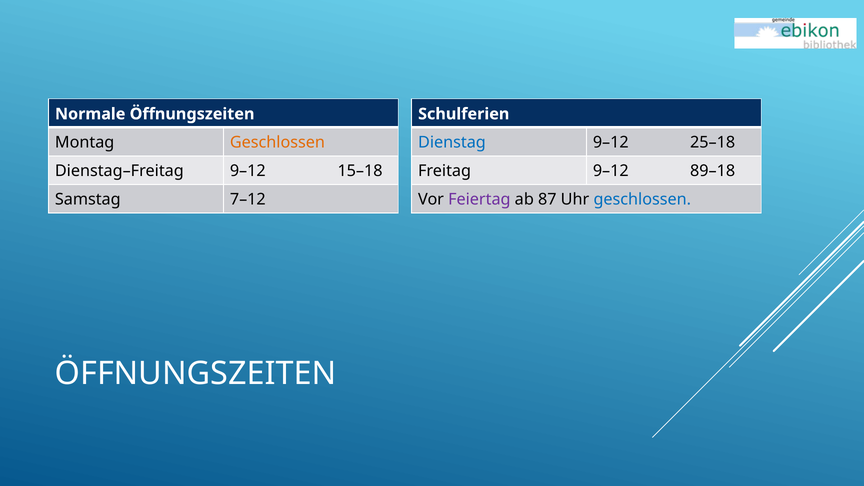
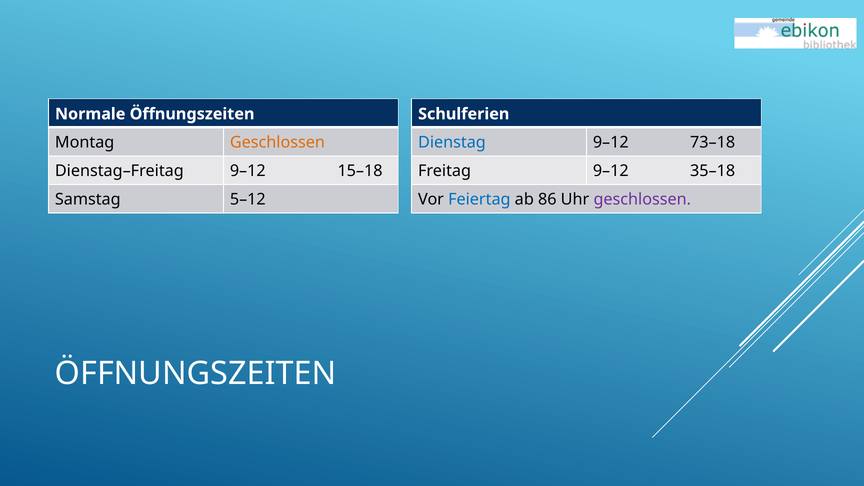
25–18: 25–18 -> 73–18 (713, 143)
89–18: 89–18 -> 35–18 (713, 171)
7–12: 7–12 -> 5–12 (248, 200)
Feiertag colour: purple -> blue (479, 200)
87: 87 -> 86 (547, 200)
geschlossen colour: blue -> purple (642, 200)
